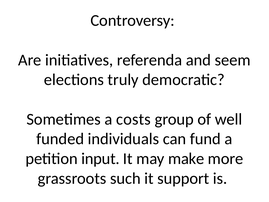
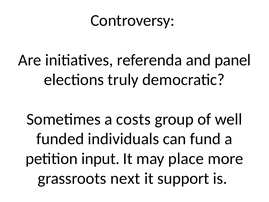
seem: seem -> panel (233, 60)
make: make -> place (186, 158)
such: such -> next (125, 178)
